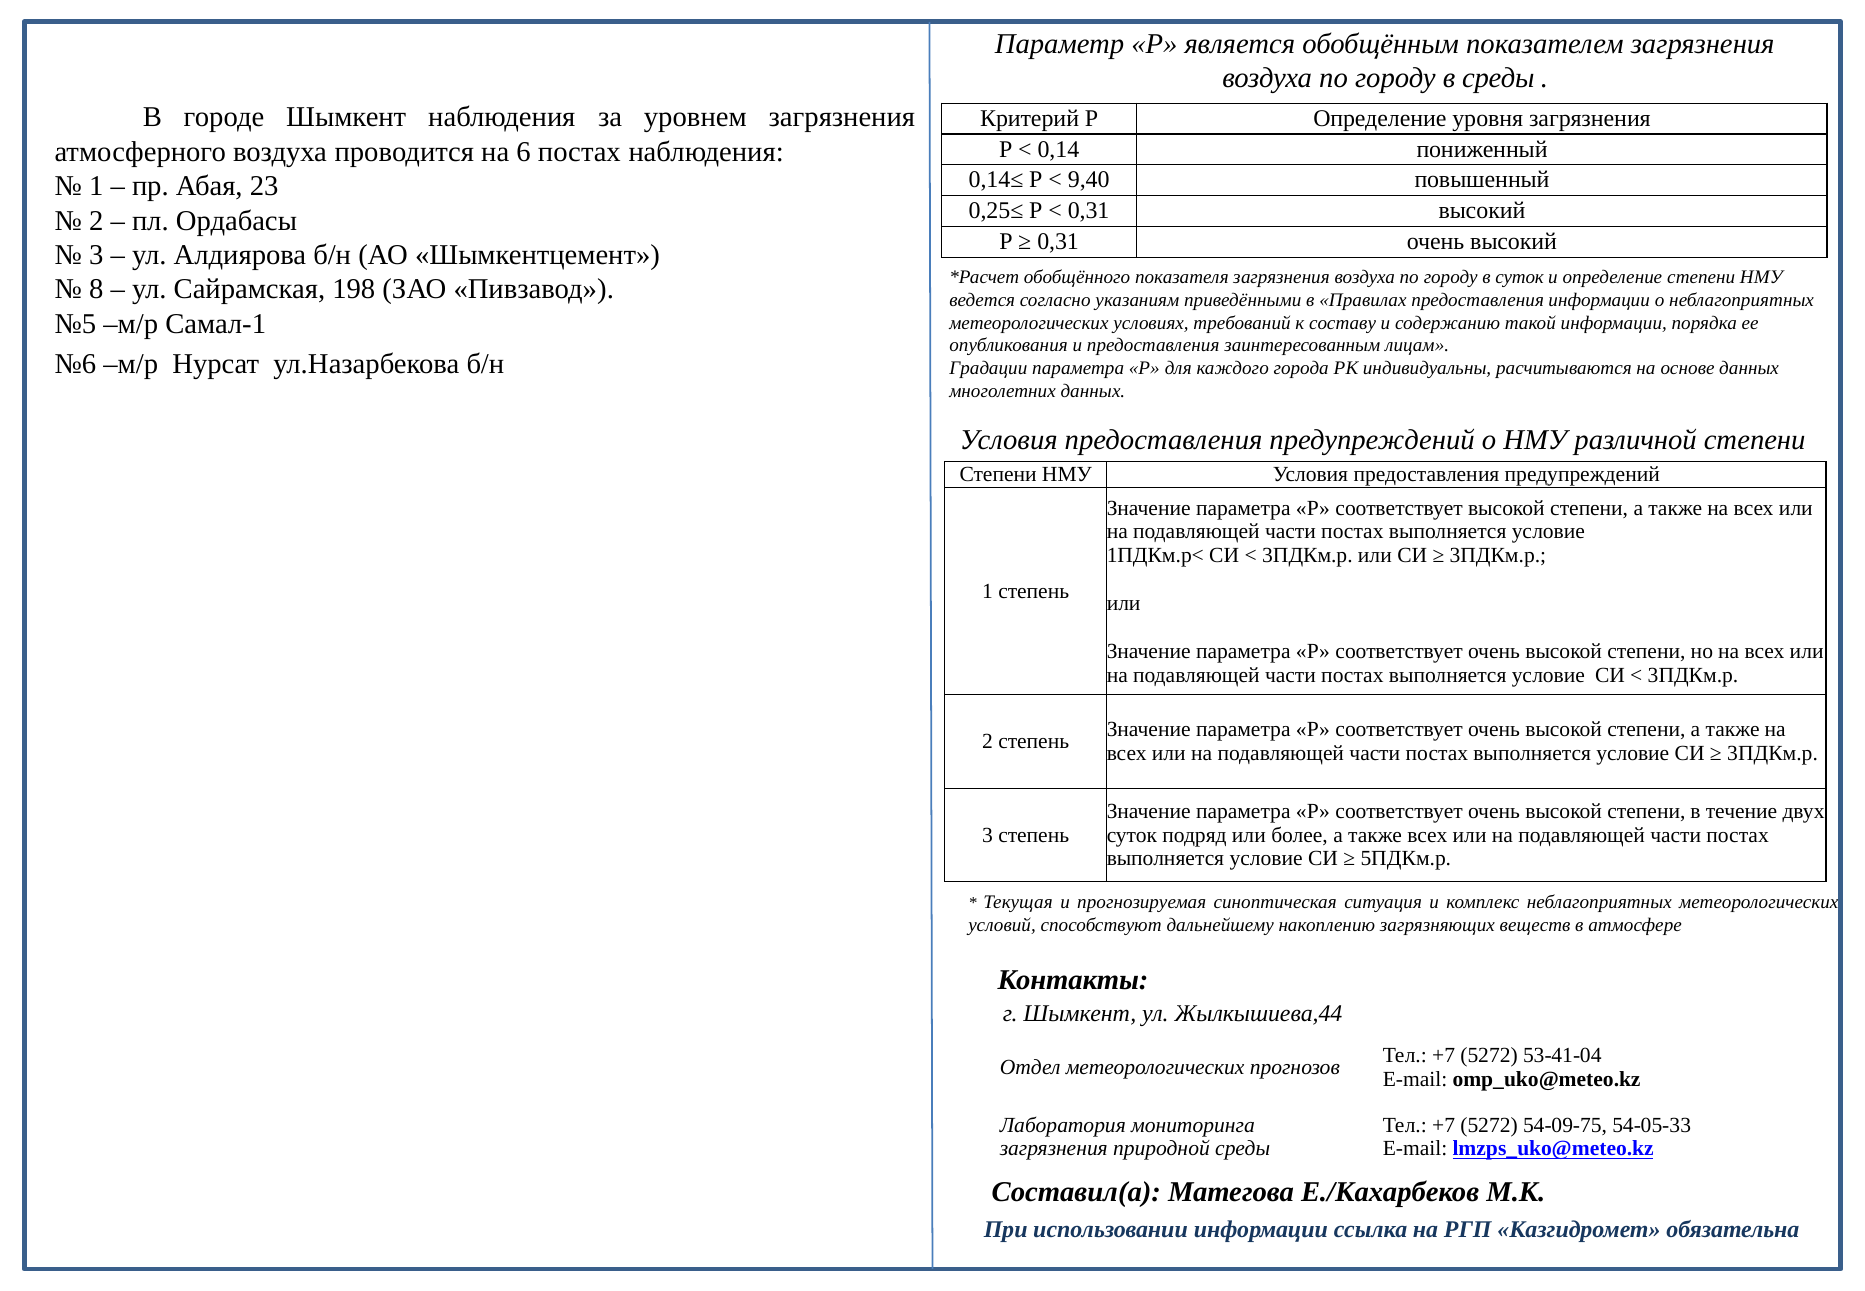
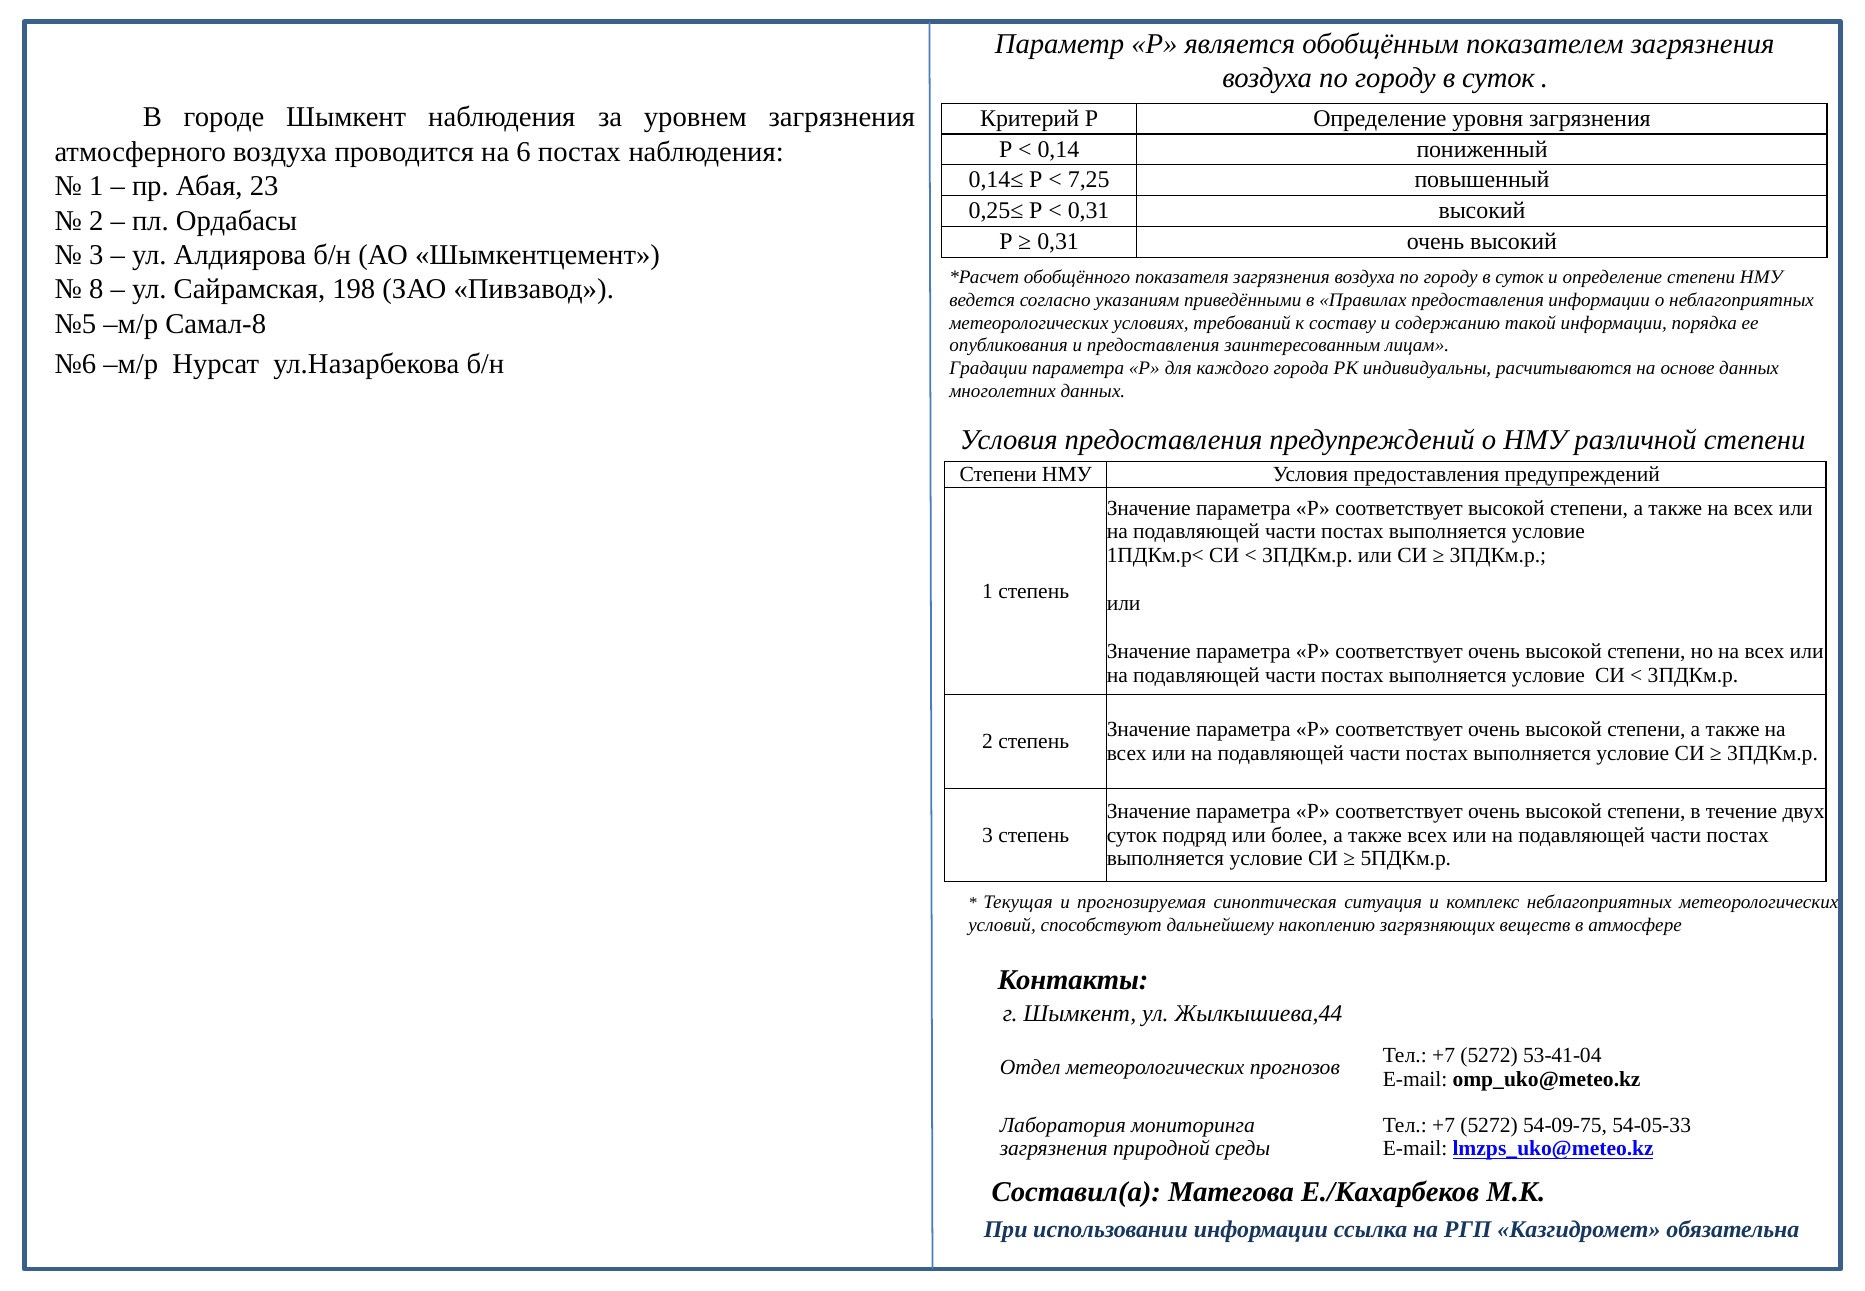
среды: среды -> суток (1498, 78)
9,40: 9,40 -> 7,25 (1089, 180)
Самал-1: Самал-1 -> Самал-8 (216, 324)
